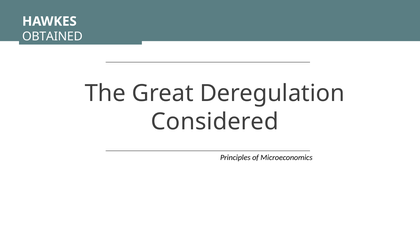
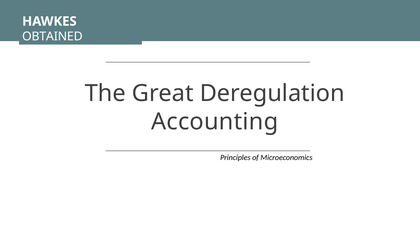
Considered: Considered -> Accounting (215, 122)
